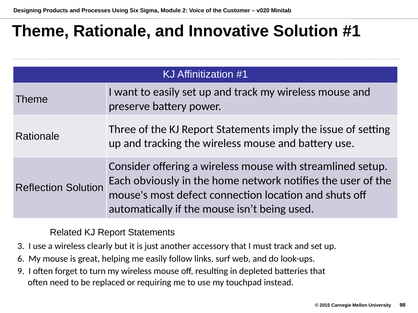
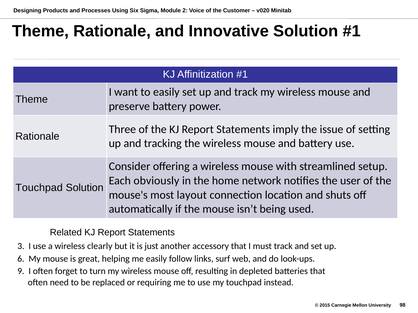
Reflection: Reflection -> Touchpad (39, 188)
defect: defect -> layout (192, 195)
